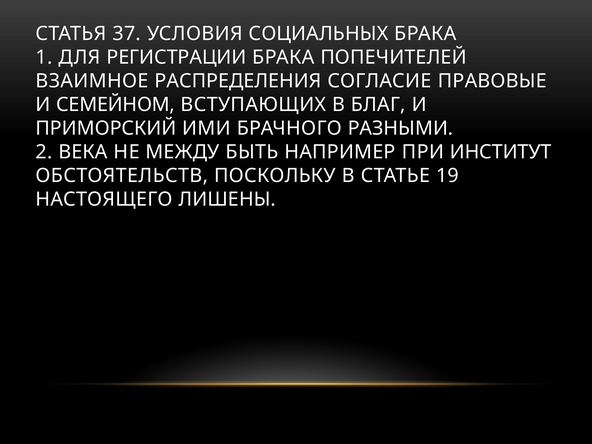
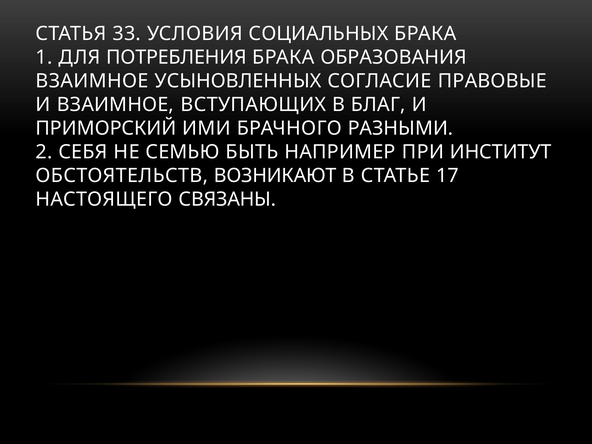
37: 37 -> 33 (127, 34)
РЕГИСТРАЦИИ: РЕГИСТРАЦИИ -> ПОТРЕБЛЕНИЯ (176, 57)
ПОПЕЧИТЕЛЕЙ: ПОПЕЧИТЕЛЕЙ -> ОБРАЗОВАНИЯ (394, 57)
РАСПРЕДЕЛЕНИЯ: РАСПРЕДЕЛЕНИЯ -> УСЫНОВЛЕННЫХ (238, 81)
И СЕМЕЙНОМ: СЕМЕЙНОМ -> ВЗАИМНОЕ (115, 105)
ВЕКА: ВЕКА -> СЕБЯ (83, 152)
МЕЖДУ: МЕЖДУ -> СЕМЬЮ (182, 152)
ПОСКОЛЬКУ: ПОСКОЛЬКУ -> ВОЗНИКАЮТ (275, 176)
19: 19 -> 17 (447, 176)
ЛИШЕНЫ: ЛИШЕНЫ -> СВЯЗАНЫ (227, 199)
